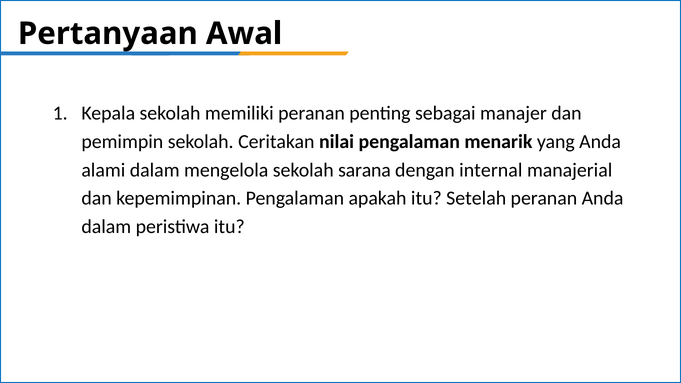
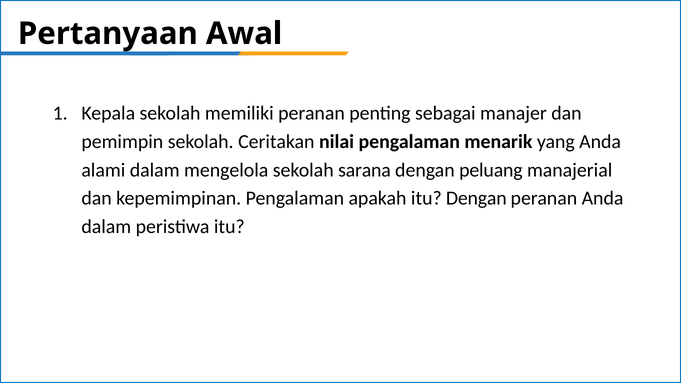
internal: internal -> peluang (491, 170)
itu Setelah: Setelah -> Dengan (476, 198)
